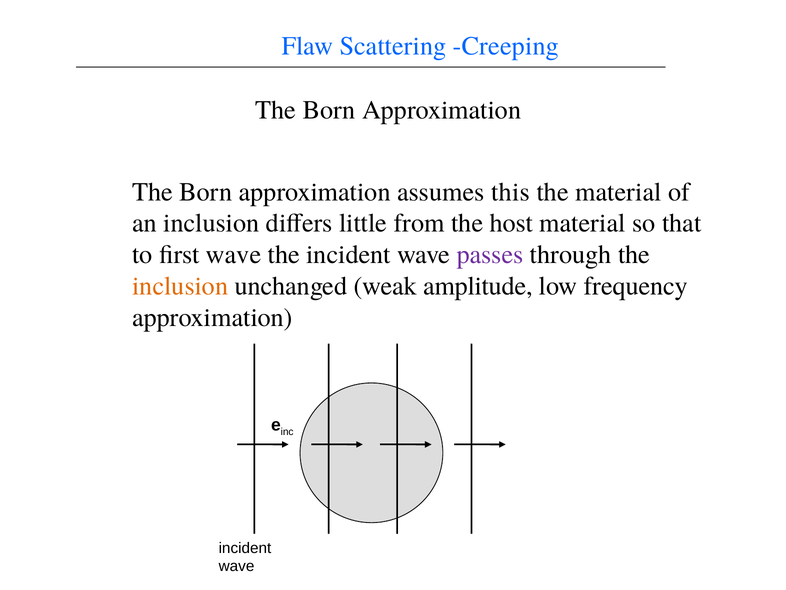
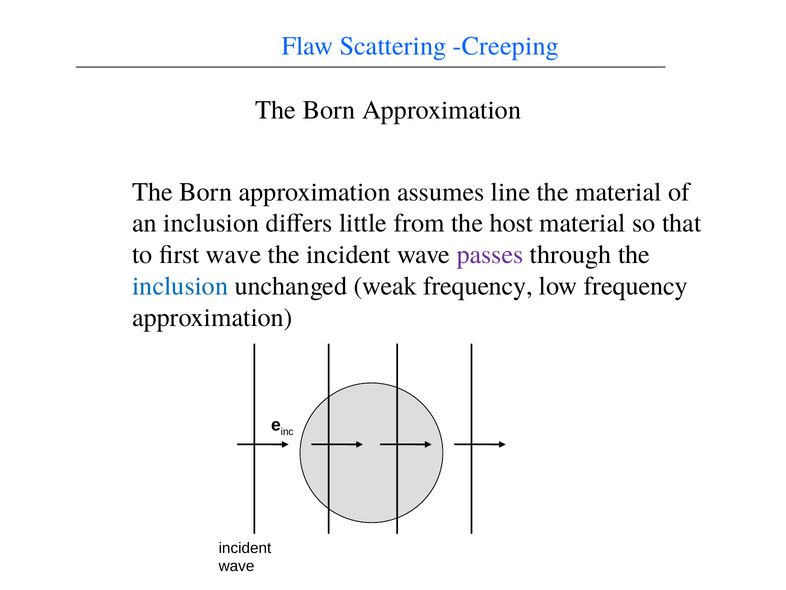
this: this -> line (511, 192)
inclusion colour: orange -> blue (180, 286)
weak amplitude: amplitude -> frequency (478, 286)
